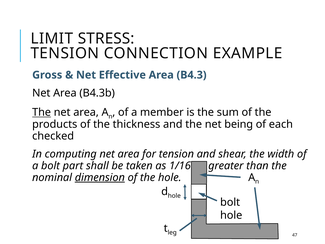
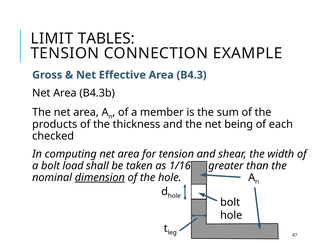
STRESS: STRESS -> TABLES (106, 38)
The underline: present -> none (42, 112)
part: part -> load (73, 166)
